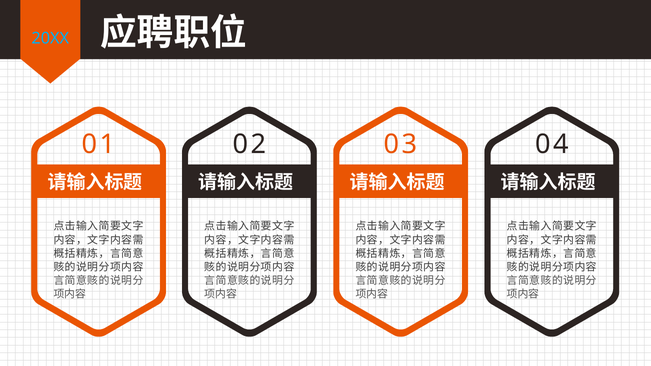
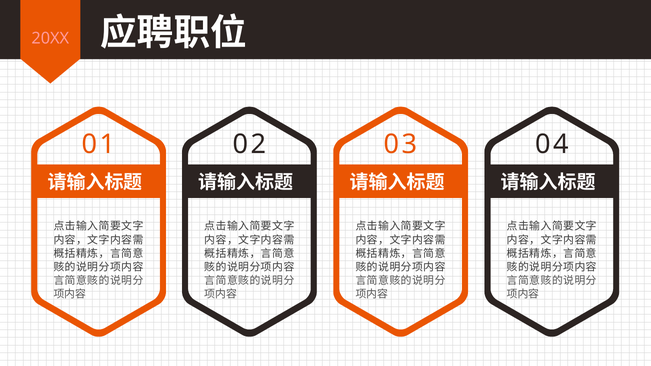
20XX colour: light blue -> pink (50, 38)
